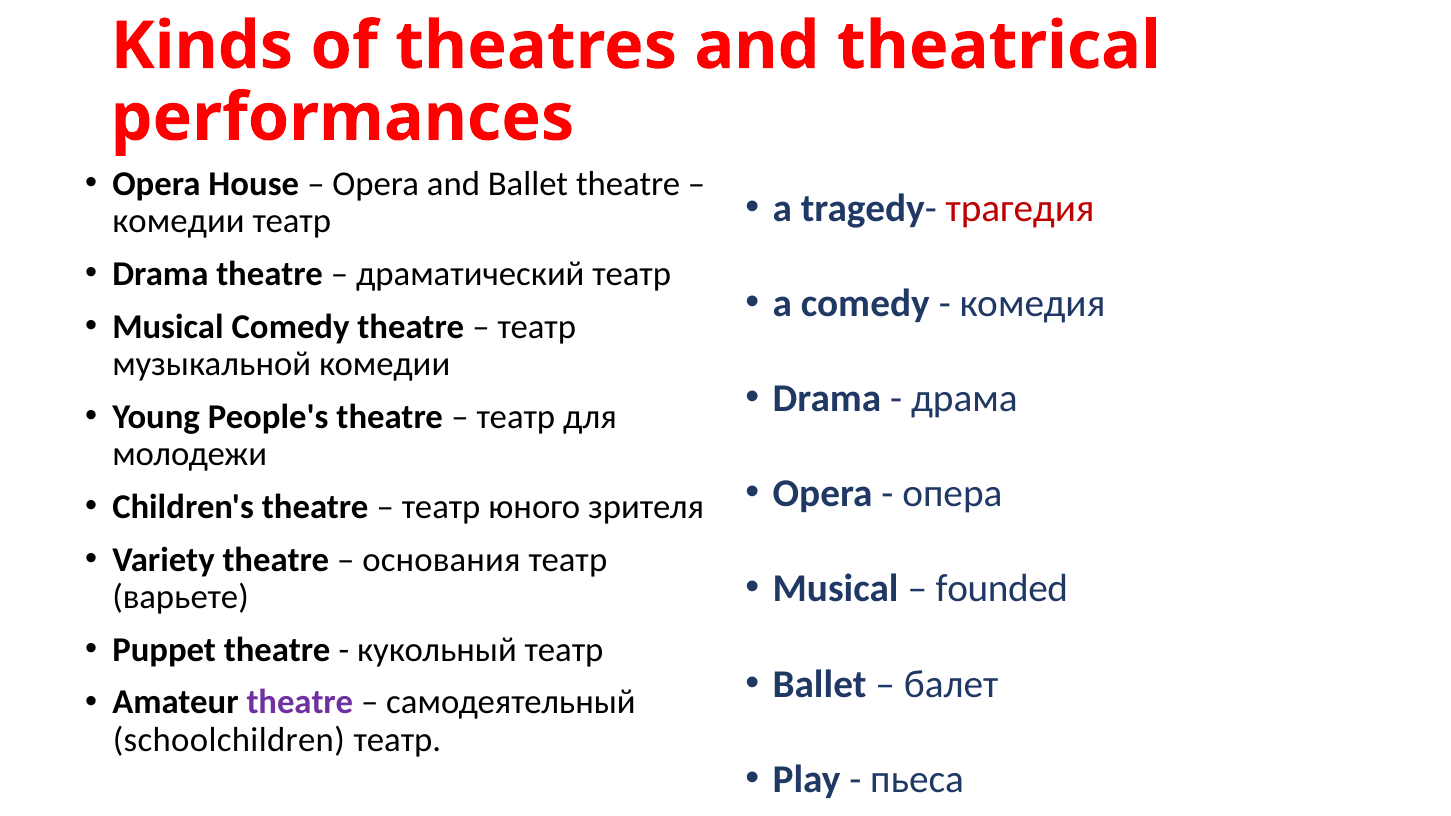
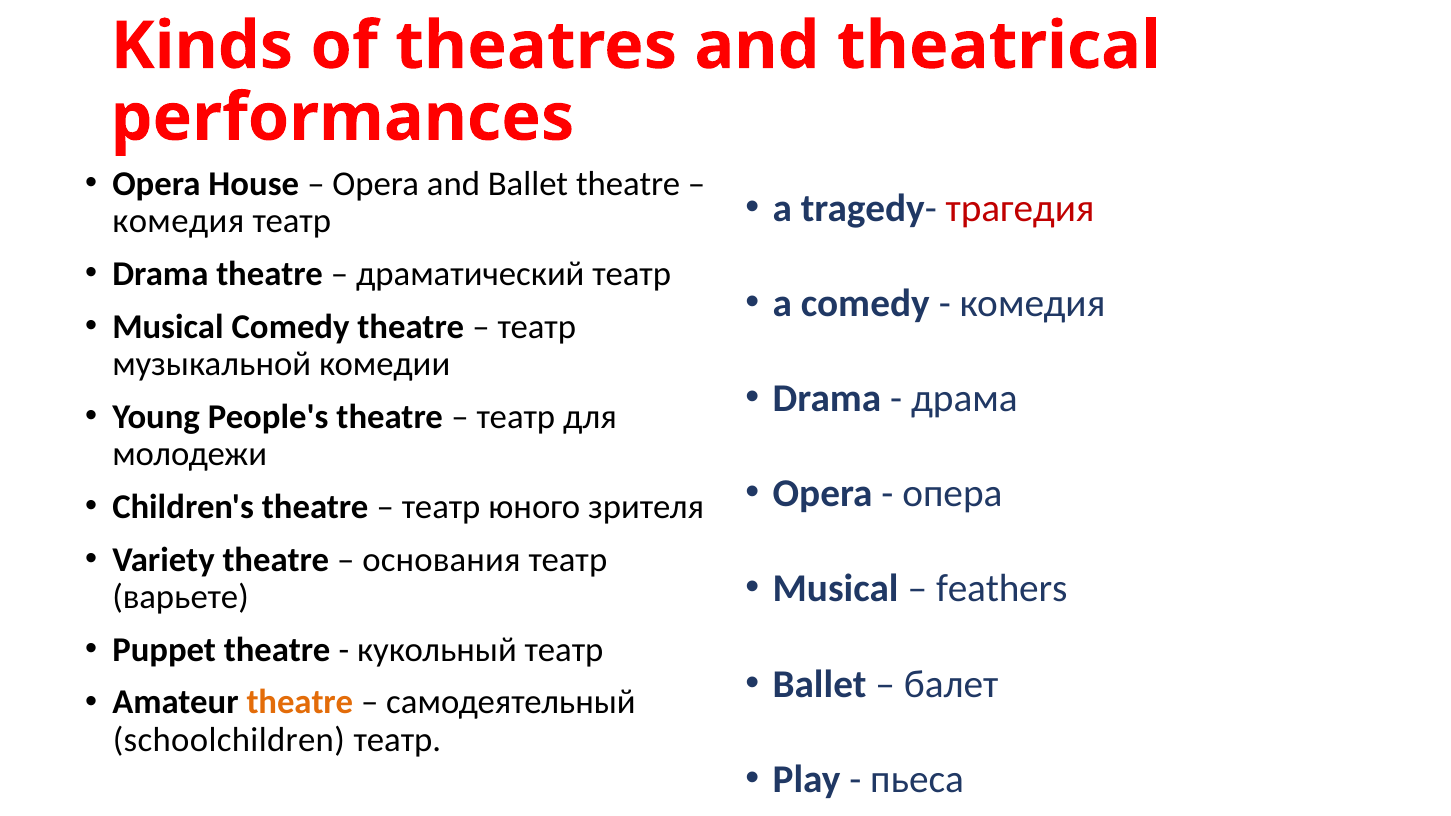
комедии: комедии -> комедия (178, 221)
founded: founded -> feathers (1002, 589)
theatre colour: purple -> orange (300, 703)
